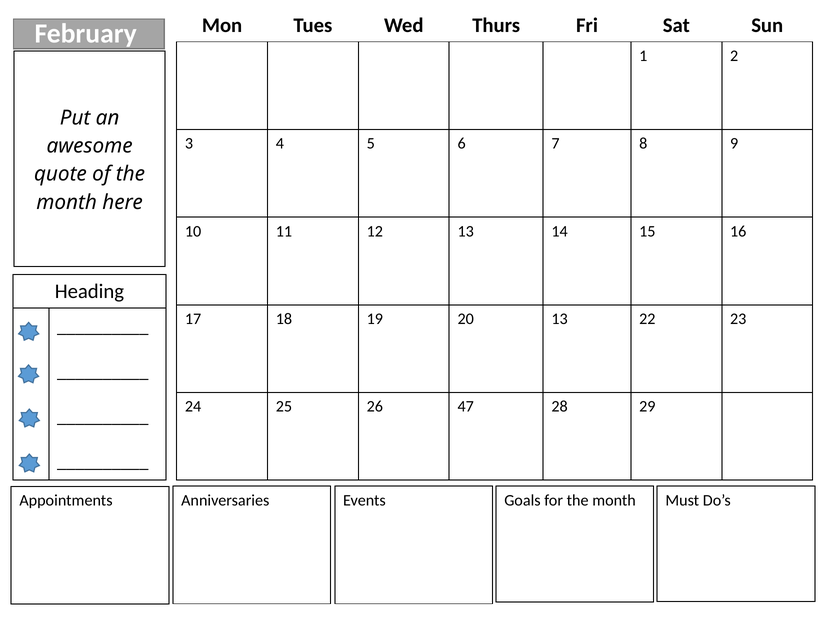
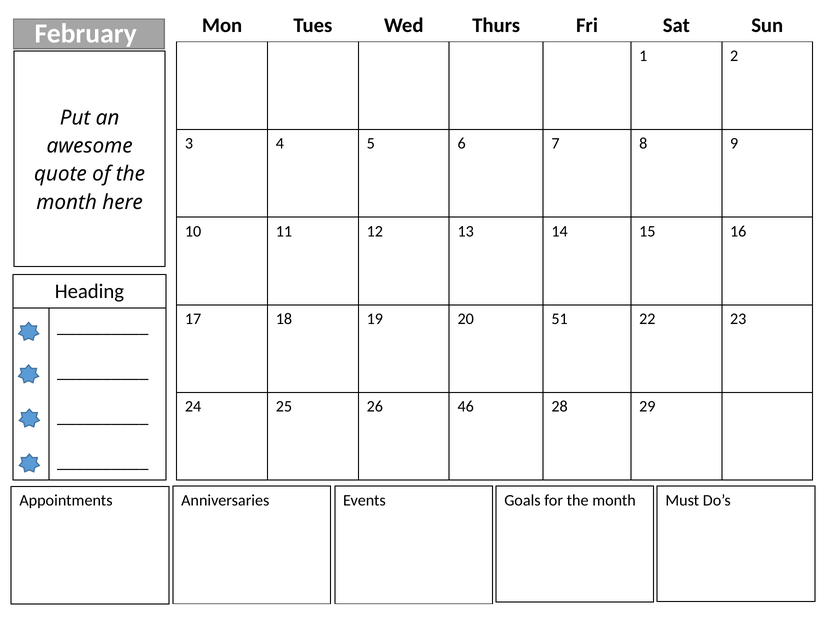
20 13: 13 -> 51 (560, 319)
47: 47 -> 46 (466, 406)
